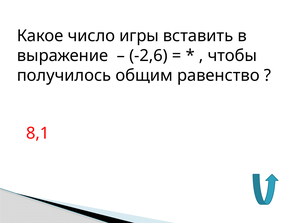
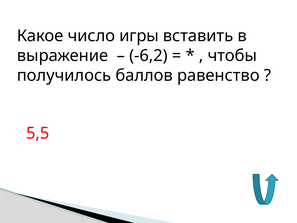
-2,6: -2,6 -> -6,2 (148, 56)
общим: общим -> баллов (144, 75)
8,1: 8,1 -> 5,5 (38, 133)
